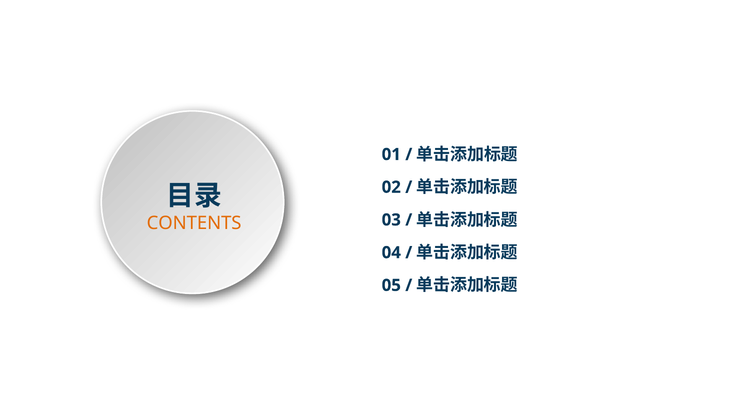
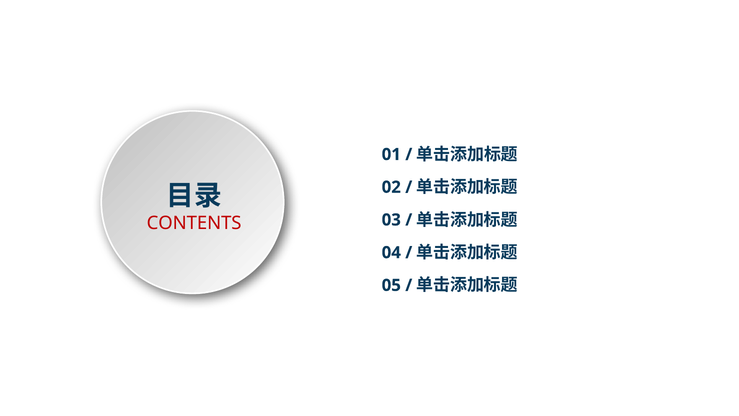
CONTENTS colour: orange -> red (194, 223)
